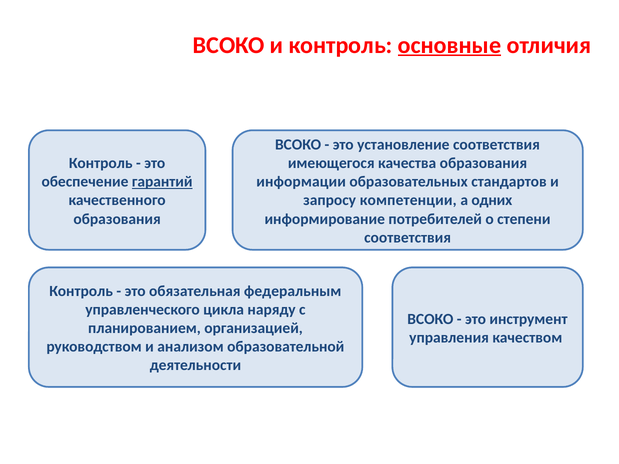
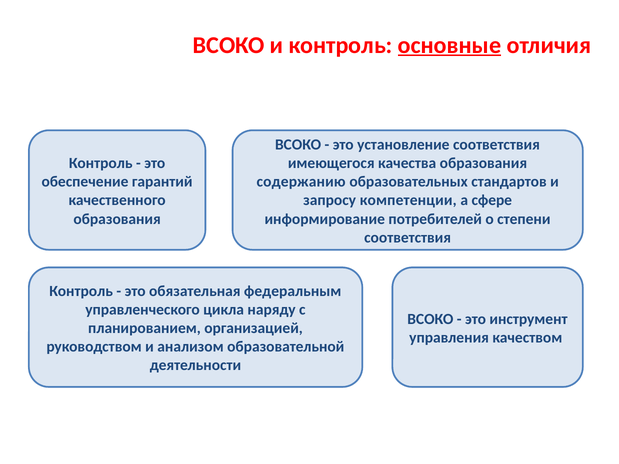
гарантий underline: present -> none (162, 182)
информации: информации -> содержанию (301, 182)
одних: одних -> сфере (492, 200)
